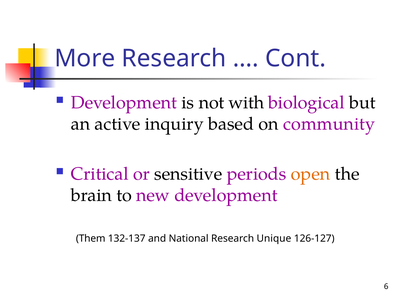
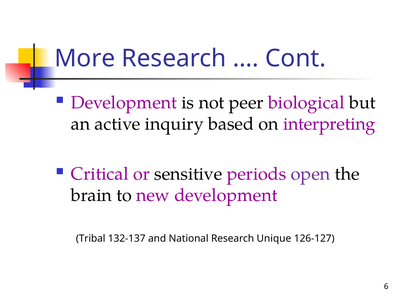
with: with -> peer (246, 102)
community: community -> interpreting (329, 124)
open colour: orange -> purple (311, 174)
Them: Them -> Tribal (91, 238)
